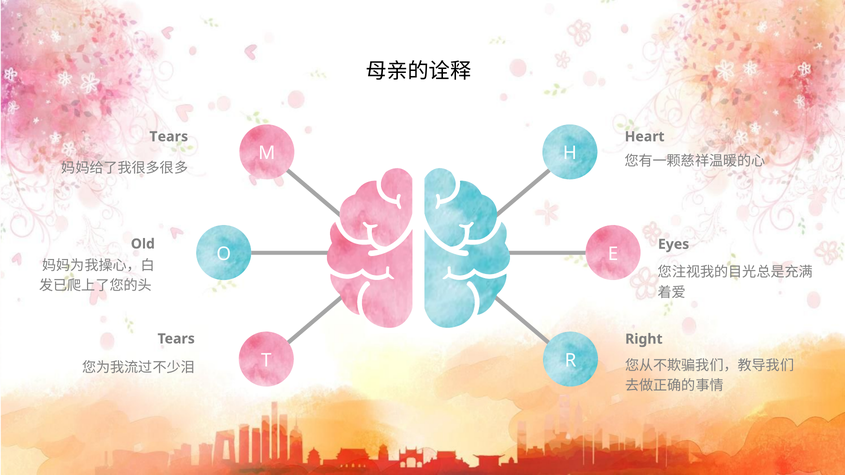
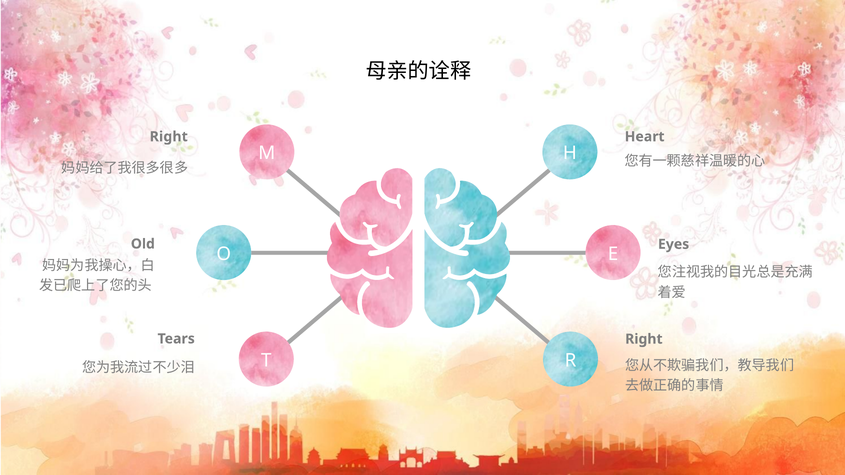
Tears: Tears -> Right (169, 137)
